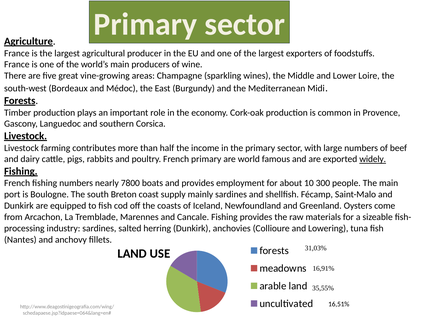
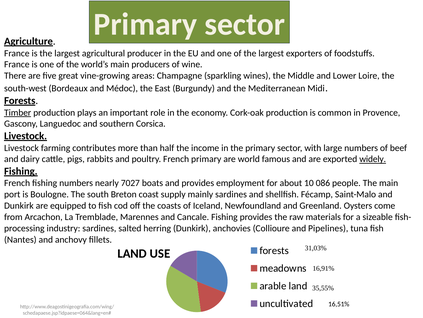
Timber underline: none -> present (18, 112)
7800: 7800 -> 7027 (130, 183)
300: 300 -> 086 (323, 183)
Lowering: Lowering -> Pipelines (328, 228)
